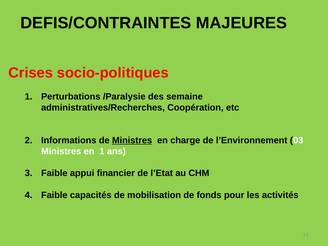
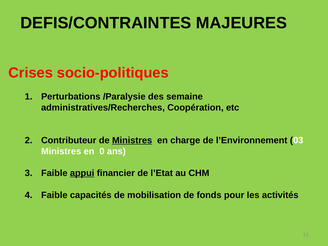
Informations: Informations -> Contributeur (69, 140)
en 1: 1 -> 0 (102, 151)
appui underline: none -> present (82, 173)
